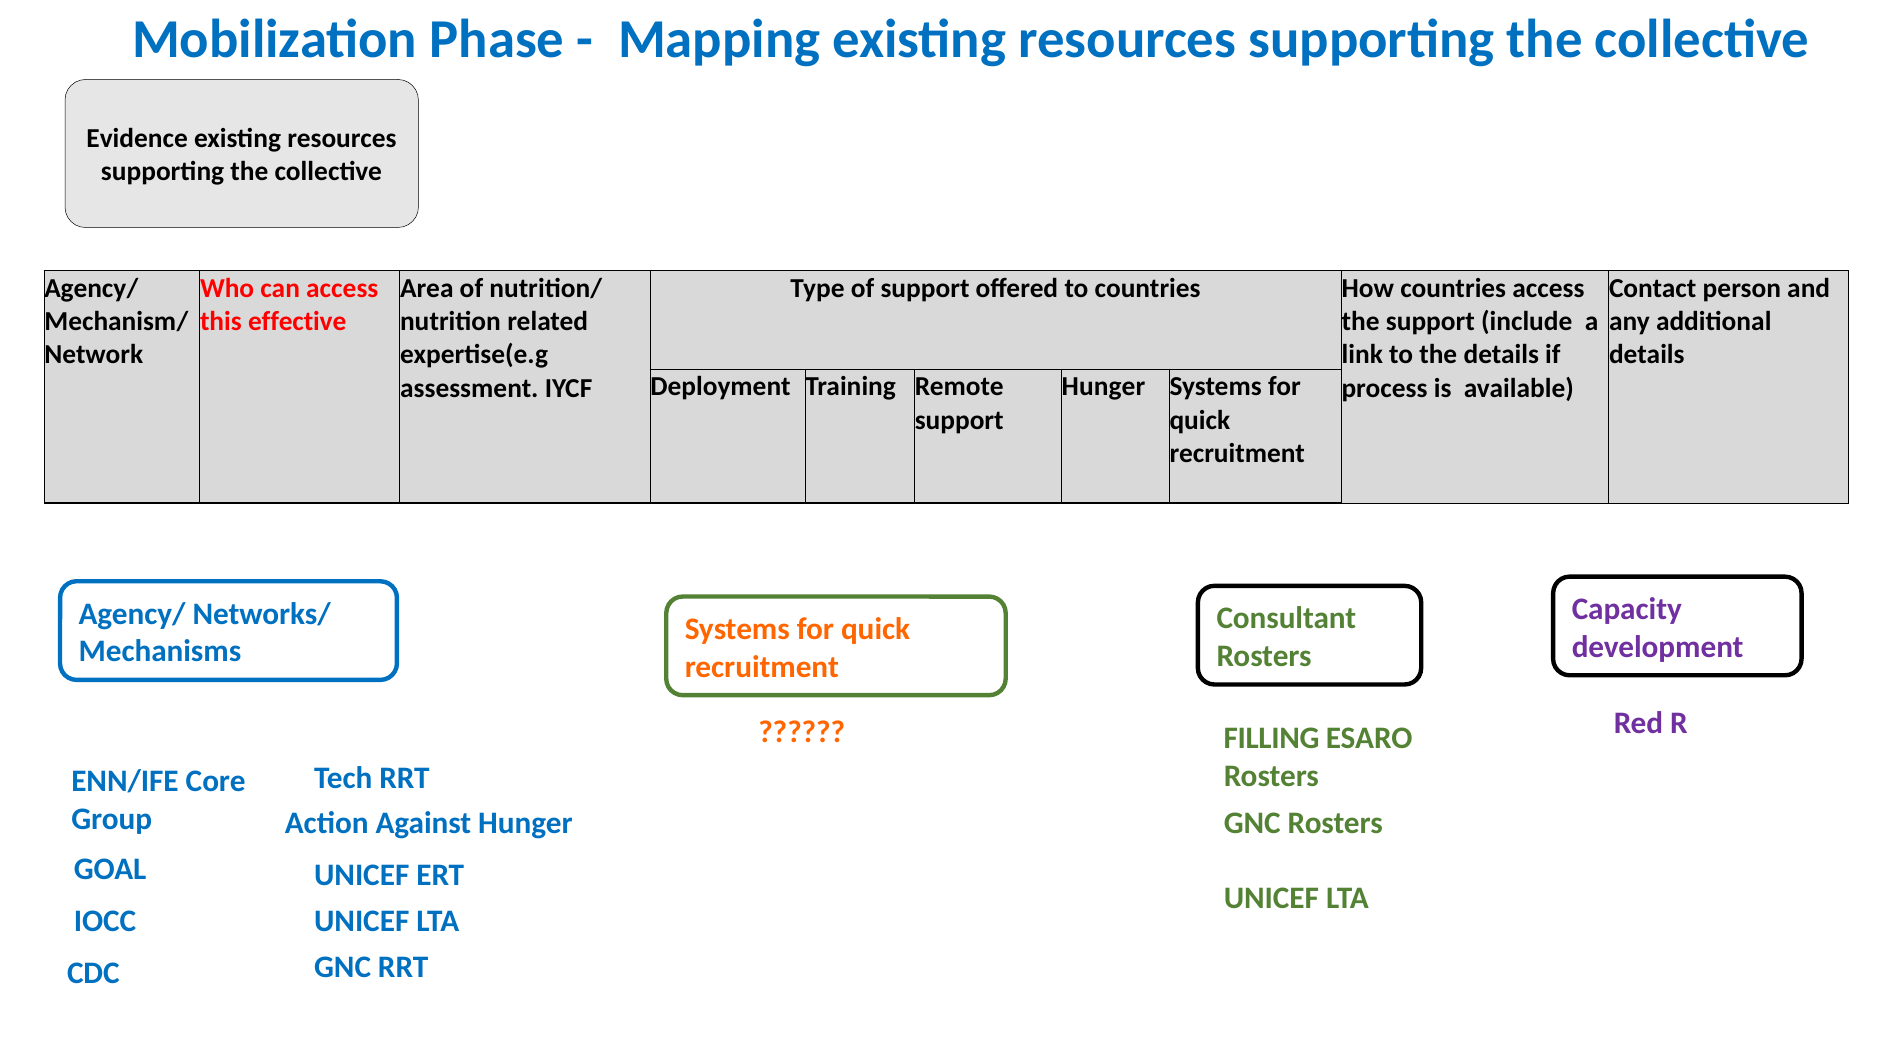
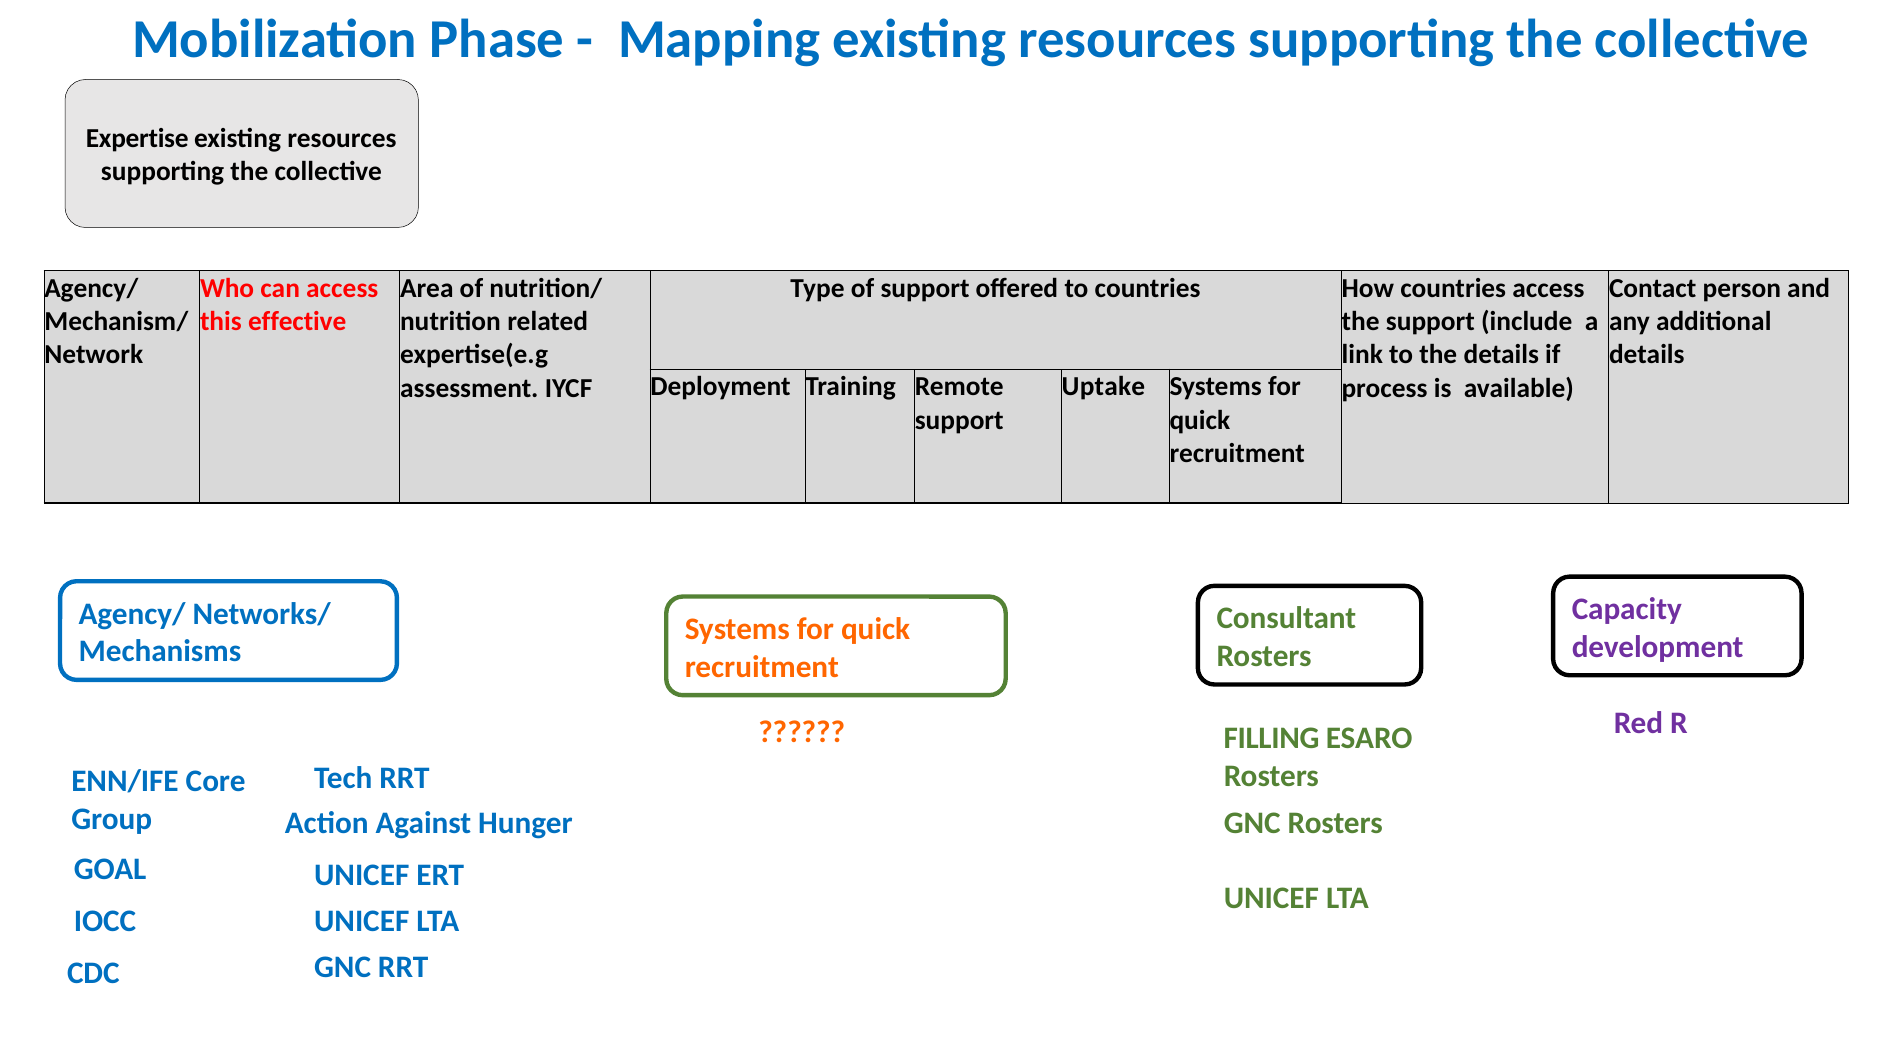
Evidence: Evidence -> Expertise (137, 139)
Hunger: Hunger -> Uptake (1103, 387)
